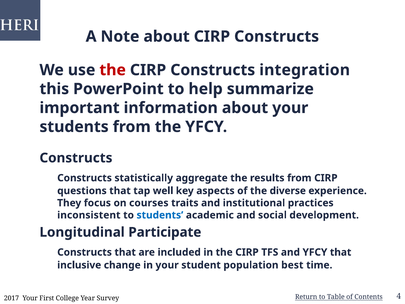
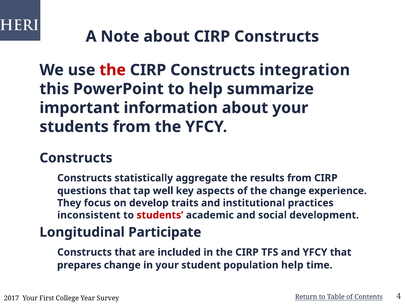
the diverse: diverse -> change (288, 191)
courses: courses -> develop (149, 203)
students colour: blue -> red (160, 215)
inclusive: inclusive -> prepares (79, 265)
population best: best -> help (292, 265)
